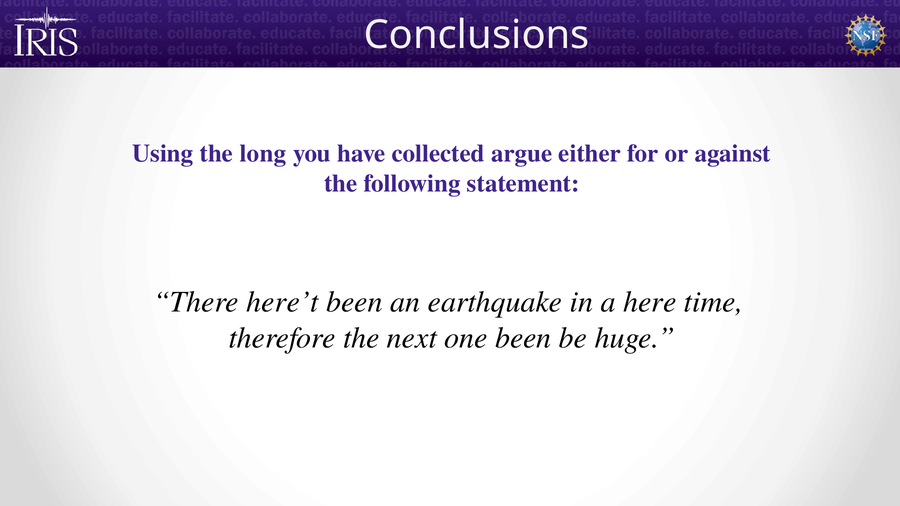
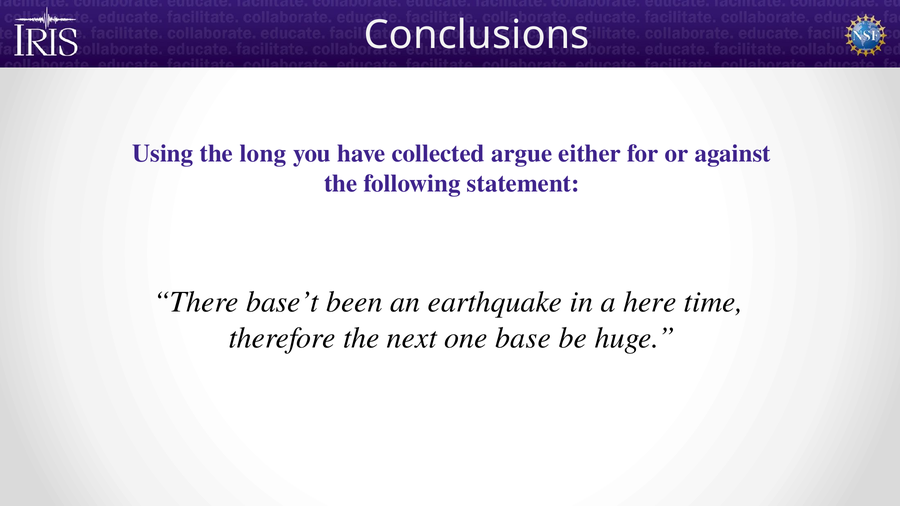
here’t: here’t -> base’t (282, 302)
one been: been -> base (523, 338)
